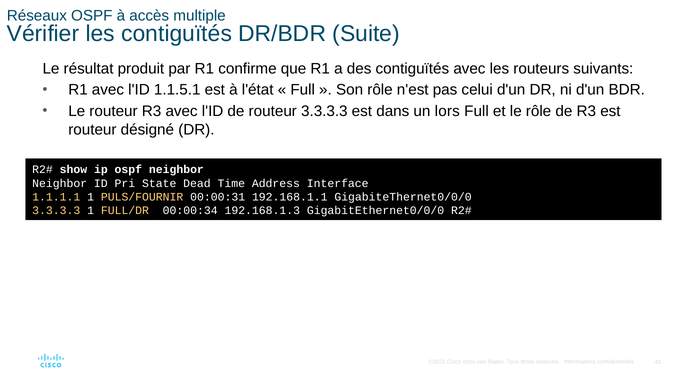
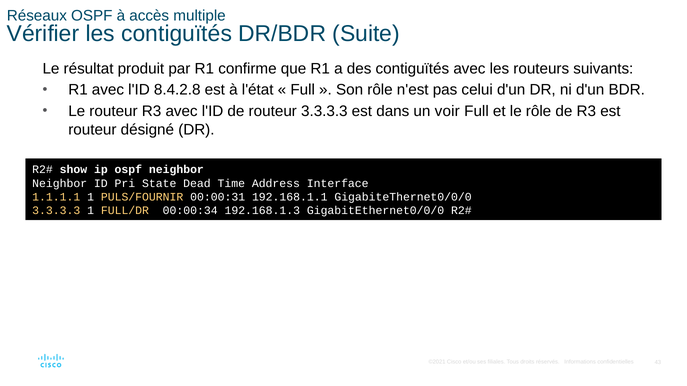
1.1.5.1: 1.1.5.1 -> 8.4.2.8 (177, 90)
lors: lors -> voir (447, 111)
